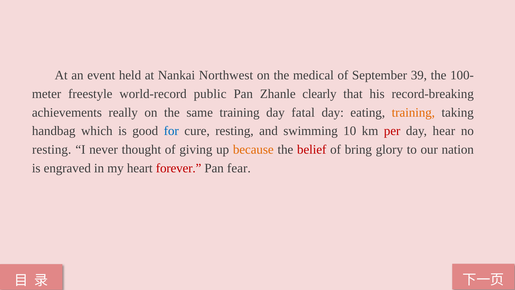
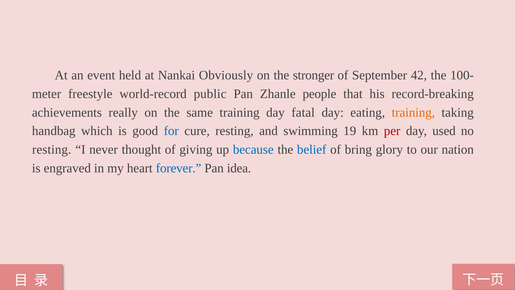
Northwest: Northwest -> Obviously (226, 75)
medical: medical -> stronger (313, 75)
39: 39 -> 42 (419, 75)
clearly: clearly -> people (319, 94)
10: 10 -> 19 (350, 131)
hear: hear -> used (444, 131)
because colour: orange -> blue (253, 149)
belief colour: red -> blue (312, 149)
forever colour: red -> blue (179, 168)
fear: fear -> idea (239, 168)
